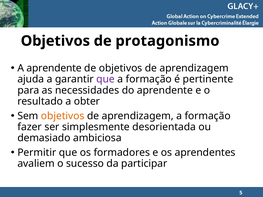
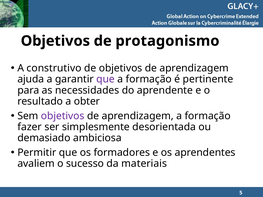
A aprendente: aprendente -> construtivo (54, 68)
objetivos colour: orange -> purple (63, 116)
participar: participar -> materiais (144, 164)
